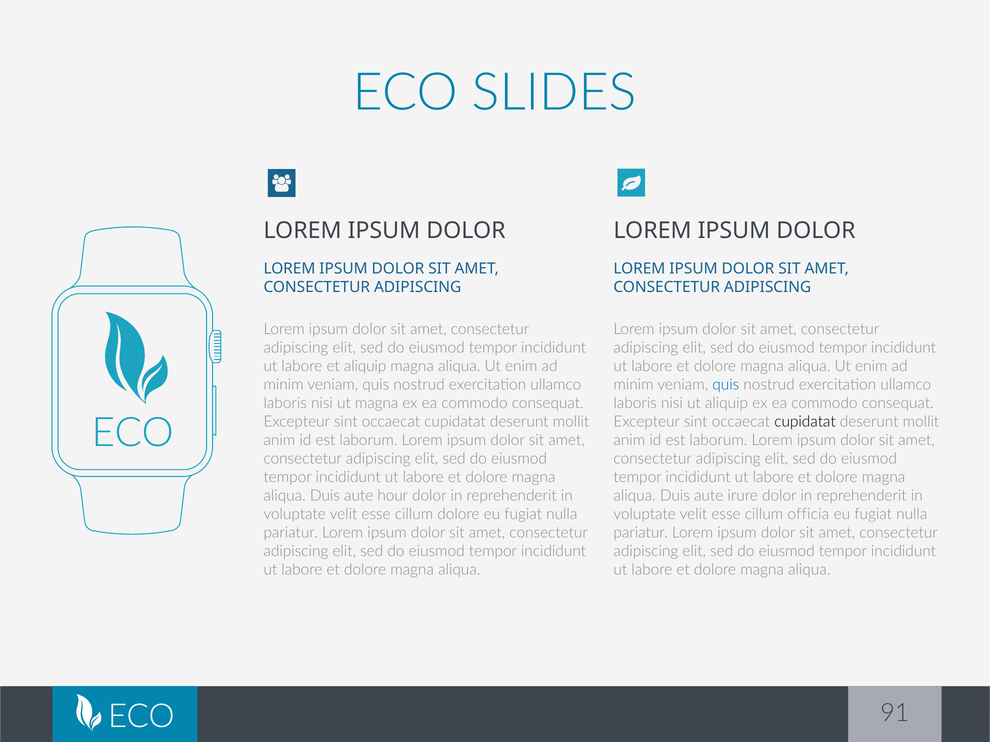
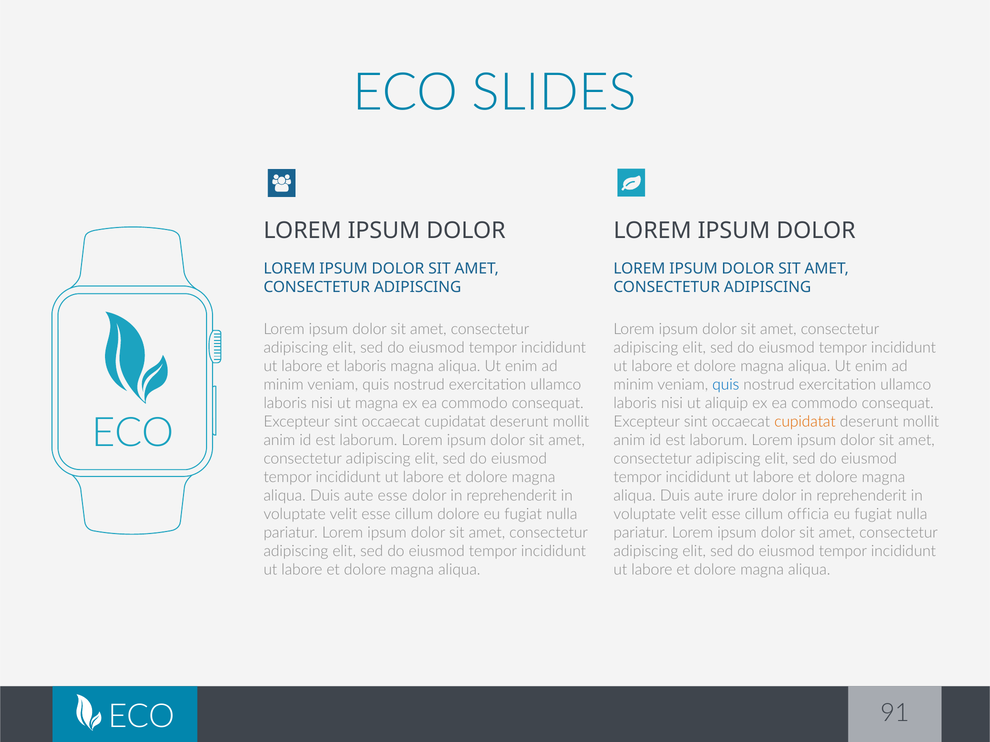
et aliquip: aliquip -> laboris (365, 366)
cupidatat colour: black -> orange (805, 422)
aute hour: hour -> esse (393, 496)
